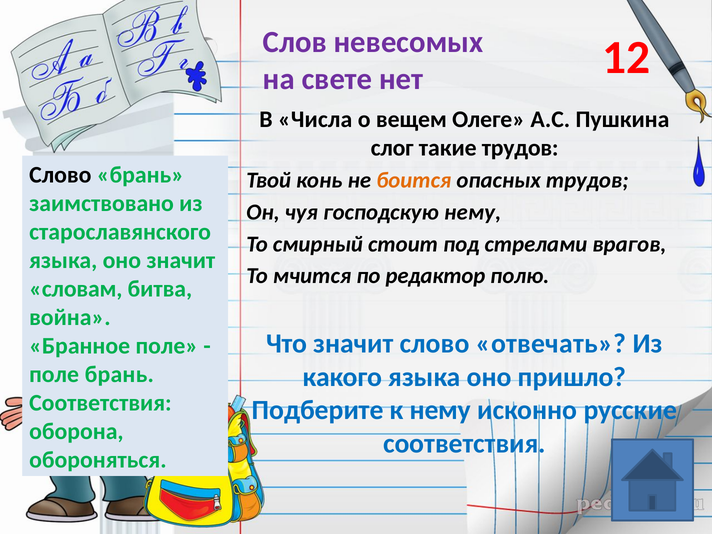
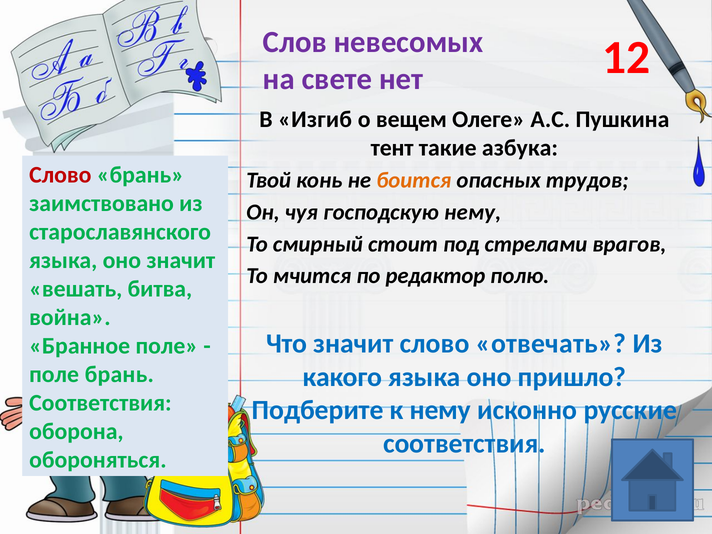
Числа: Числа -> Изгиб (315, 120)
слог: слог -> тент (392, 148)
такие трудов: трудов -> азбука (520, 148)
Слово colour: black -> red (60, 175)
словам: словам -> вешать (76, 289)
